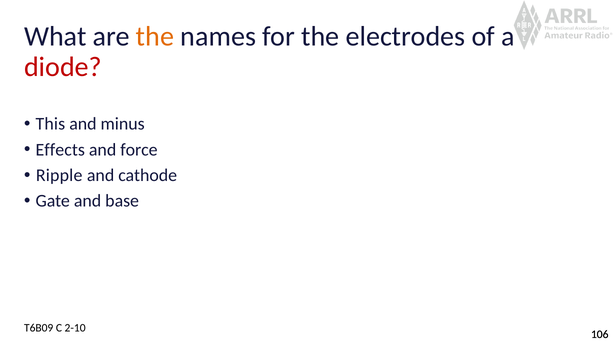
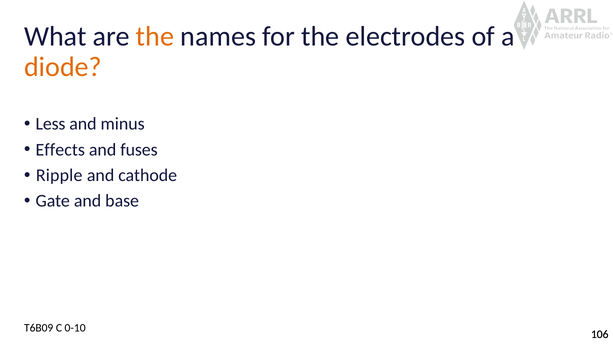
diode colour: red -> orange (63, 67)
This: This -> Less (51, 124)
force: force -> fuses (139, 150)
2-10: 2-10 -> 0-10 (75, 328)
